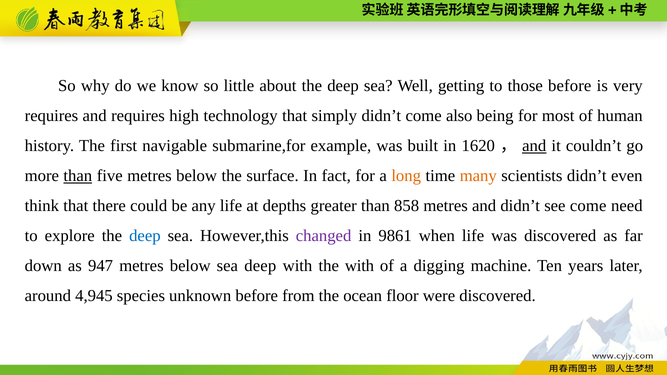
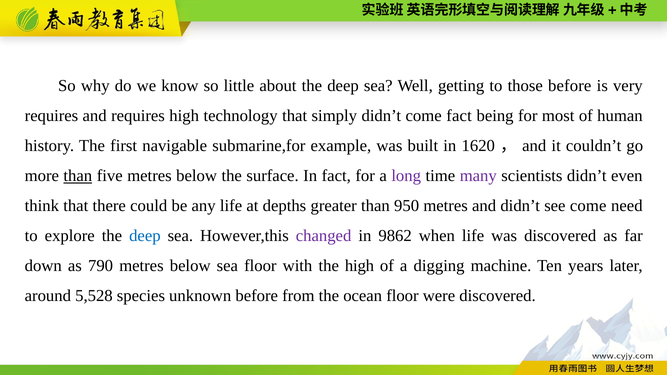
come also: also -> fact (459, 116)
and underline: present -> none (534, 146)
long colour: orange -> purple (406, 176)
many colour: orange -> purple (478, 176)
858: 858 -> 950 (407, 206)
9861: 9861 -> 9862 (395, 236)
947: 947 -> 790 (101, 266)
sea deep: deep -> floor (260, 266)
the with: with -> high (359, 266)
4,945: 4,945 -> 5,528 (94, 296)
